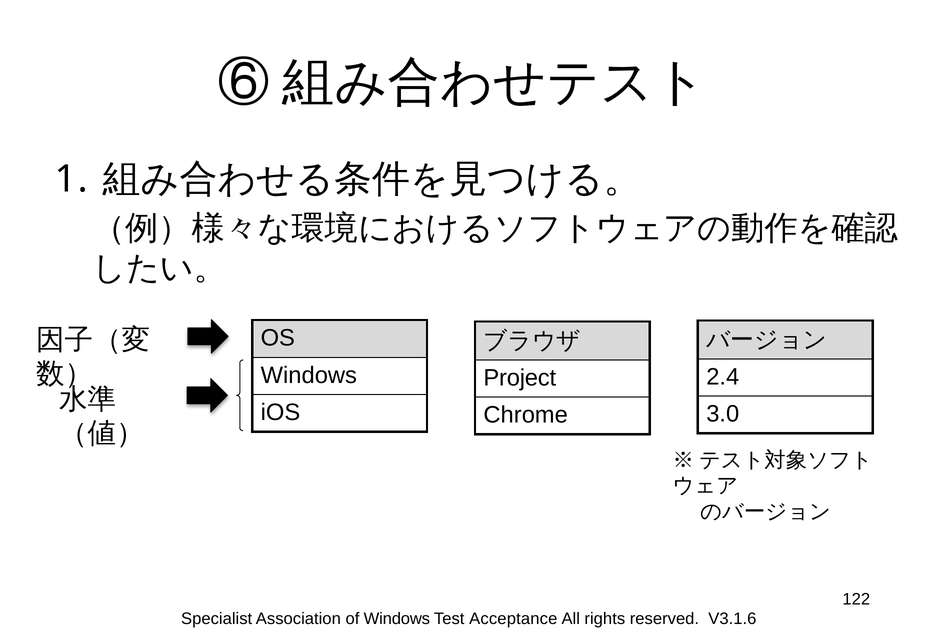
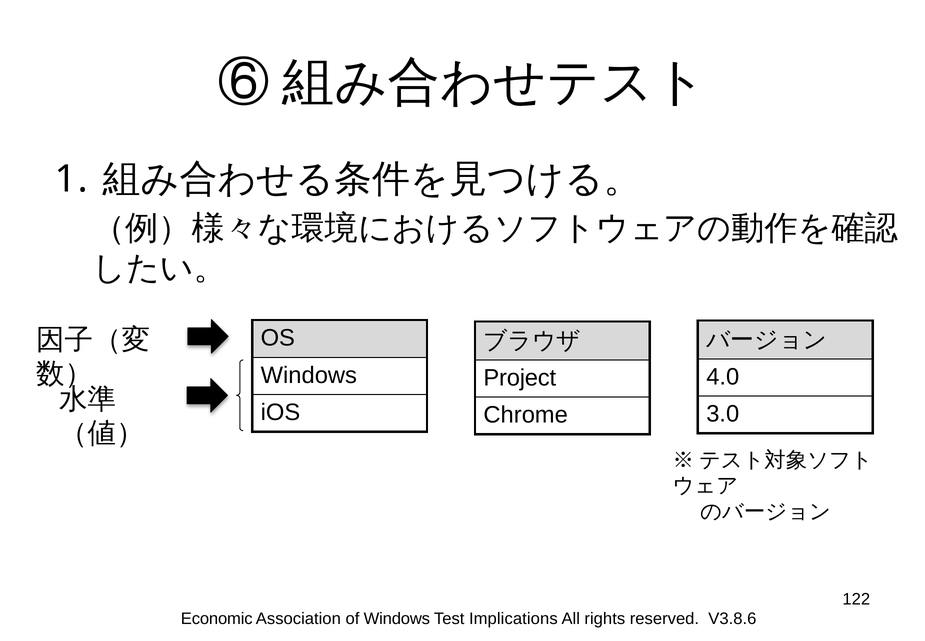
2.4: 2.4 -> 4.0 (723, 377)
Specialist: Specialist -> Economic (217, 618)
Acceptance: Acceptance -> Implications (513, 618)
V3.1.6: V3.1.6 -> V3.8.6 (732, 618)
